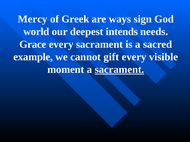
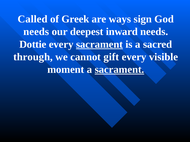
Mercy: Mercy -> Called (33, 19)
world: world -> needs (36, 32)
intends: intends -> inward (122, 32)
Grace: Grace -> Dottie (33, 44)
sacrament underline: none -> present (99, 44)
example: example -> through (33, 57)
